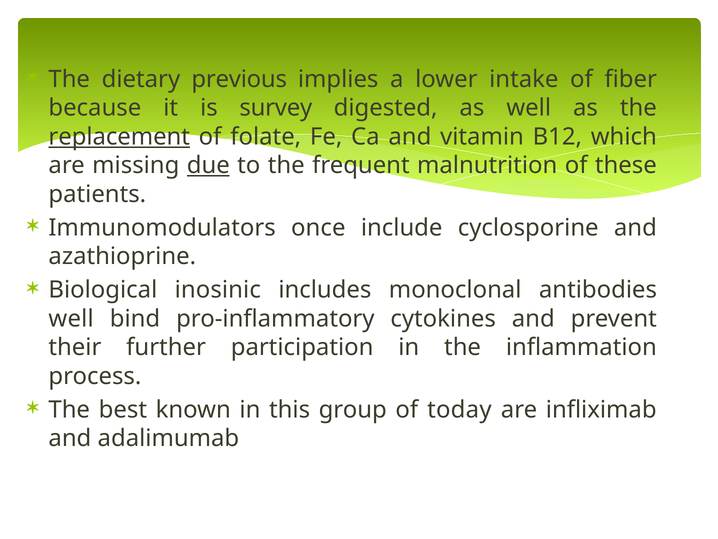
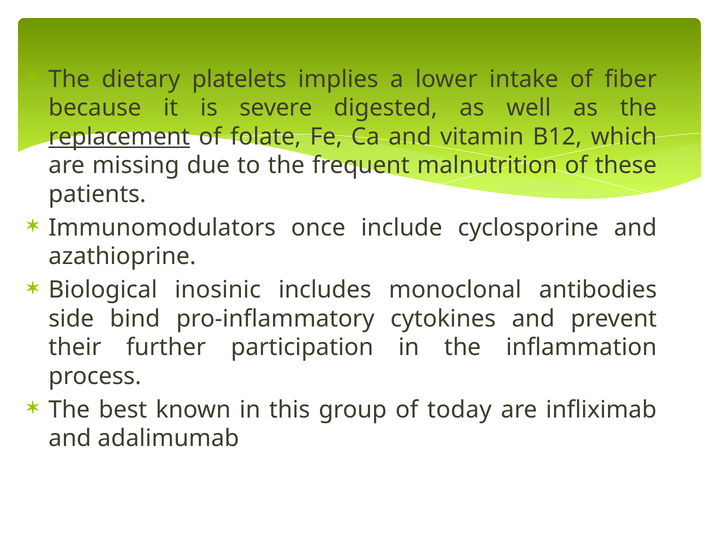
previous: previous -> platelets (239, 79)
survey: survey -> severe (276, 108)
due underline: present -> none (208, 165)
well: well -> side (71, 319)
